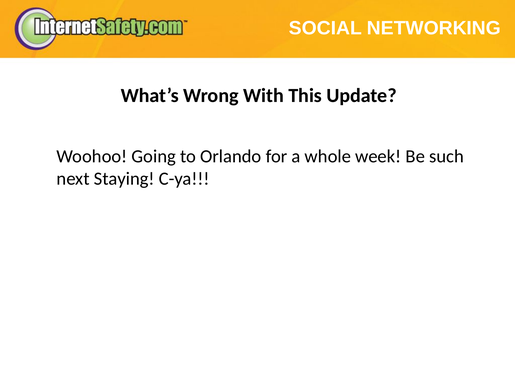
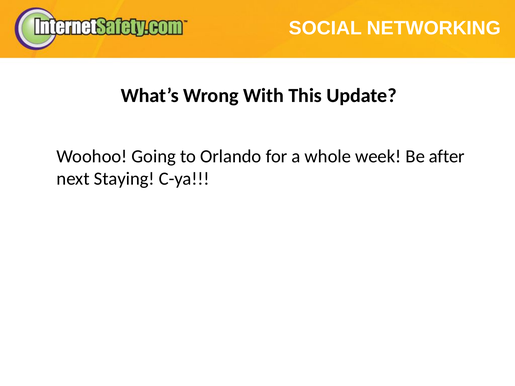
such: such -> after (447, 157)
